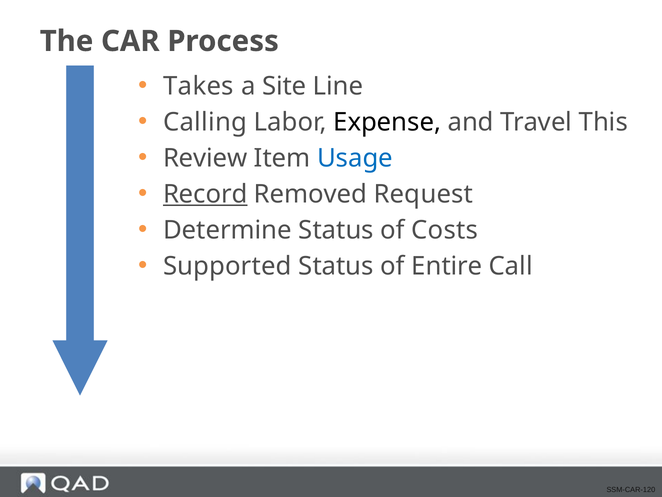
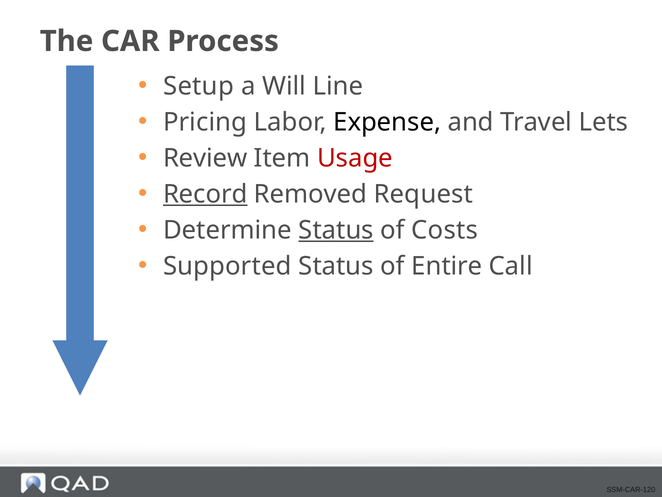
Takes: Takes -> Setup (199, 86)
Site: Site -> Will (284, 86)
Calling: Calling -> Pricing (205, 122)
This: This -> Lets (603, 122)
Usage colour: blue -> red (355, 158)
Status underline: none -> present (336, 230)
